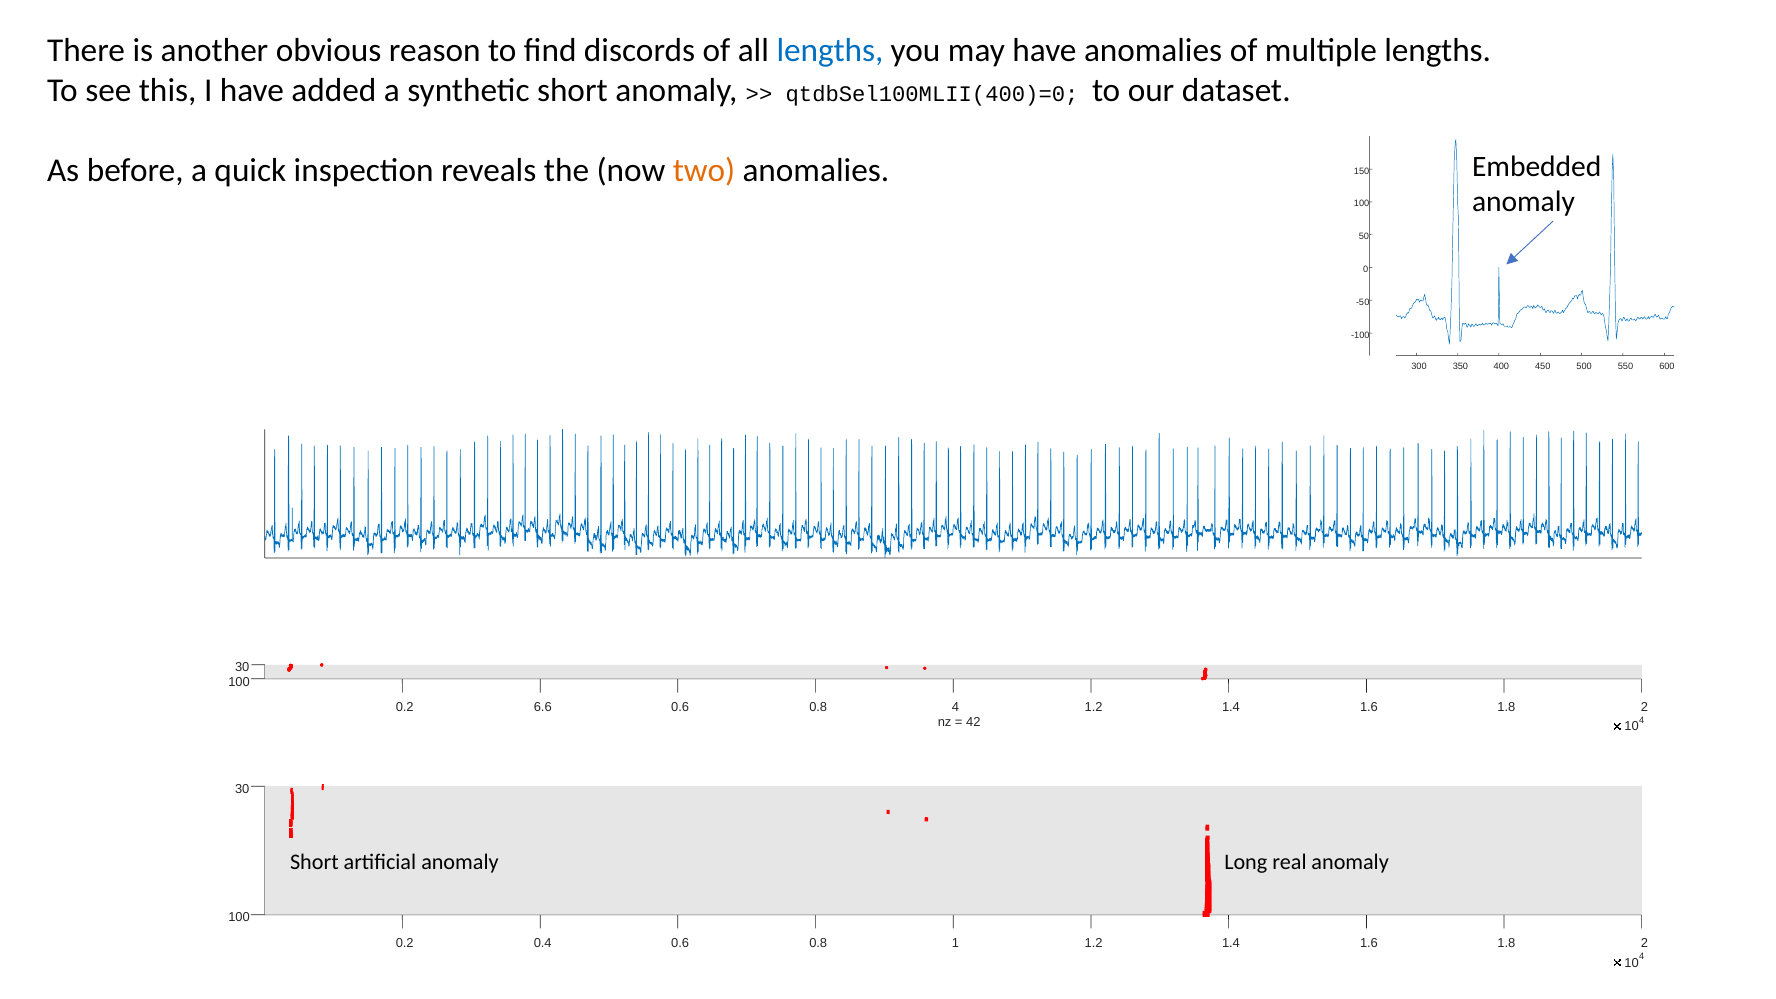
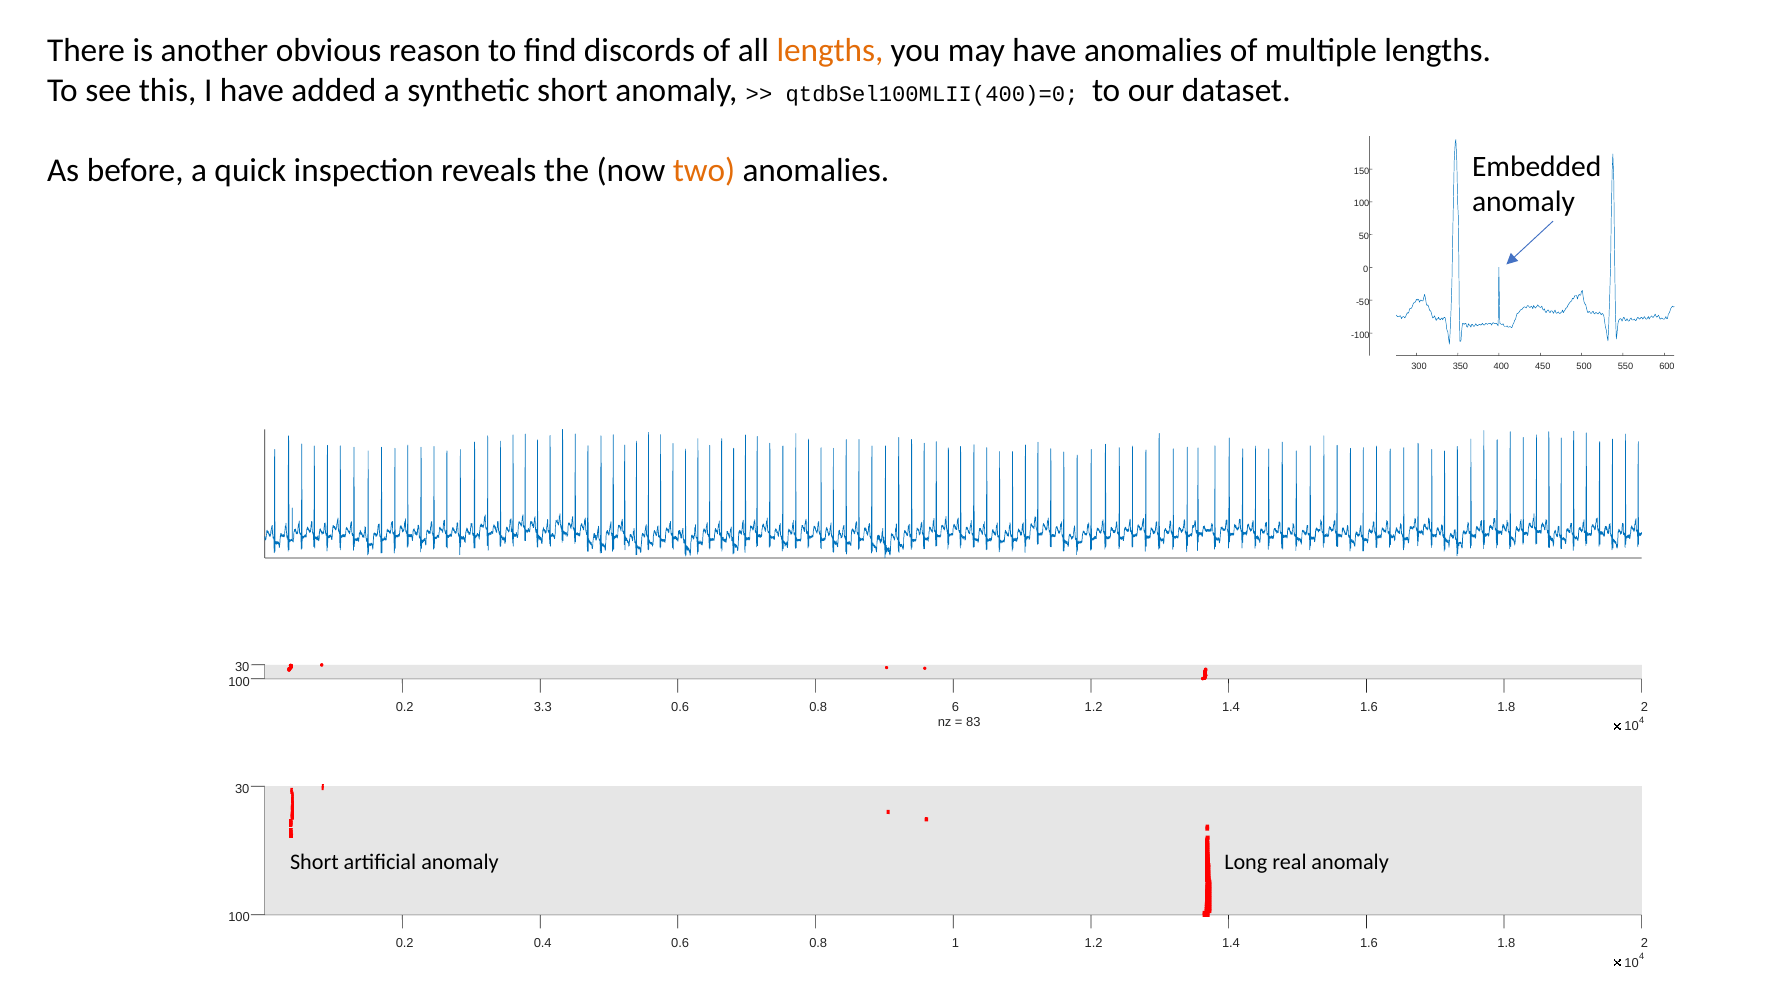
lengths colour: blue -> orange (830, 50)
6.6: 6.6 -> 3.3 (543, 707)
0.8 4: 4 -> 6 (956, 707)
42: 42 -> 83 (973, 722)
